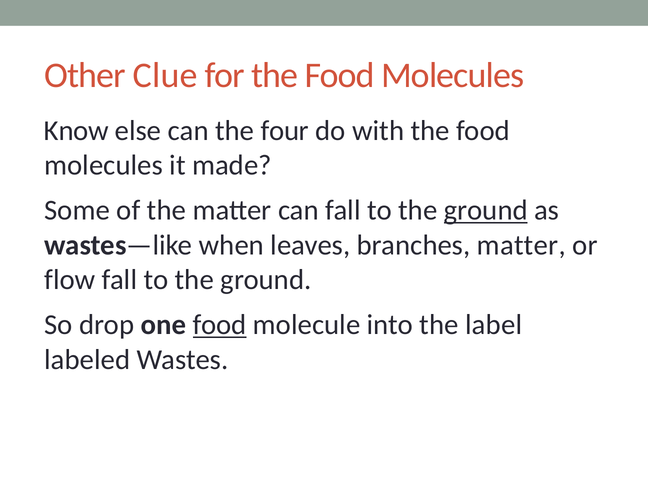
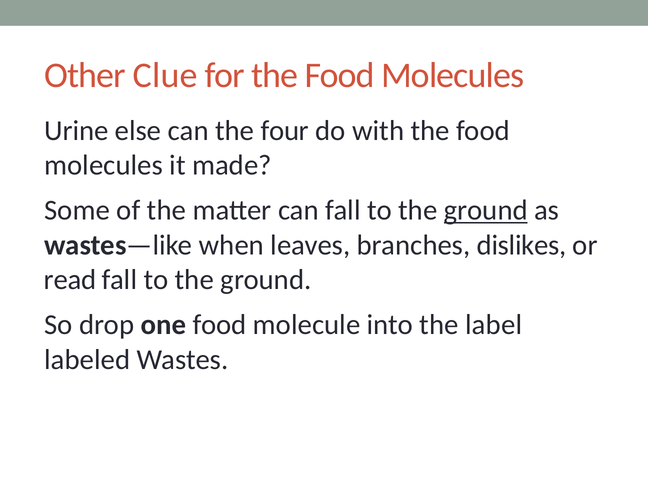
Know: Know -> Urine (76, 131)
branches matter: matter -> dislikes (522, 245)
flow: flow -> read (70, 280)
food underline: present -> none (220, 325)
